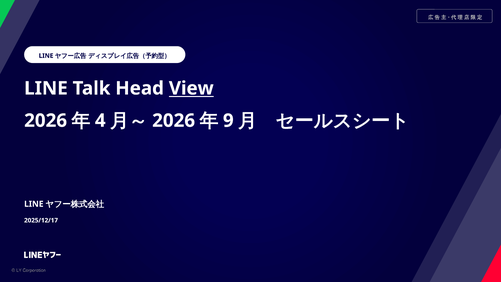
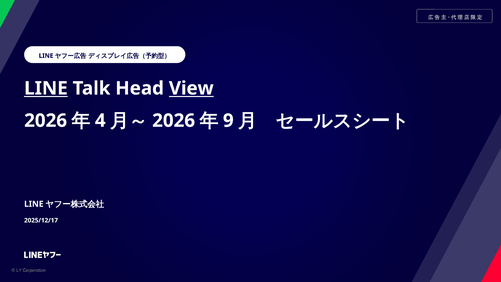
LINE underline: none -> present (46, 88)
